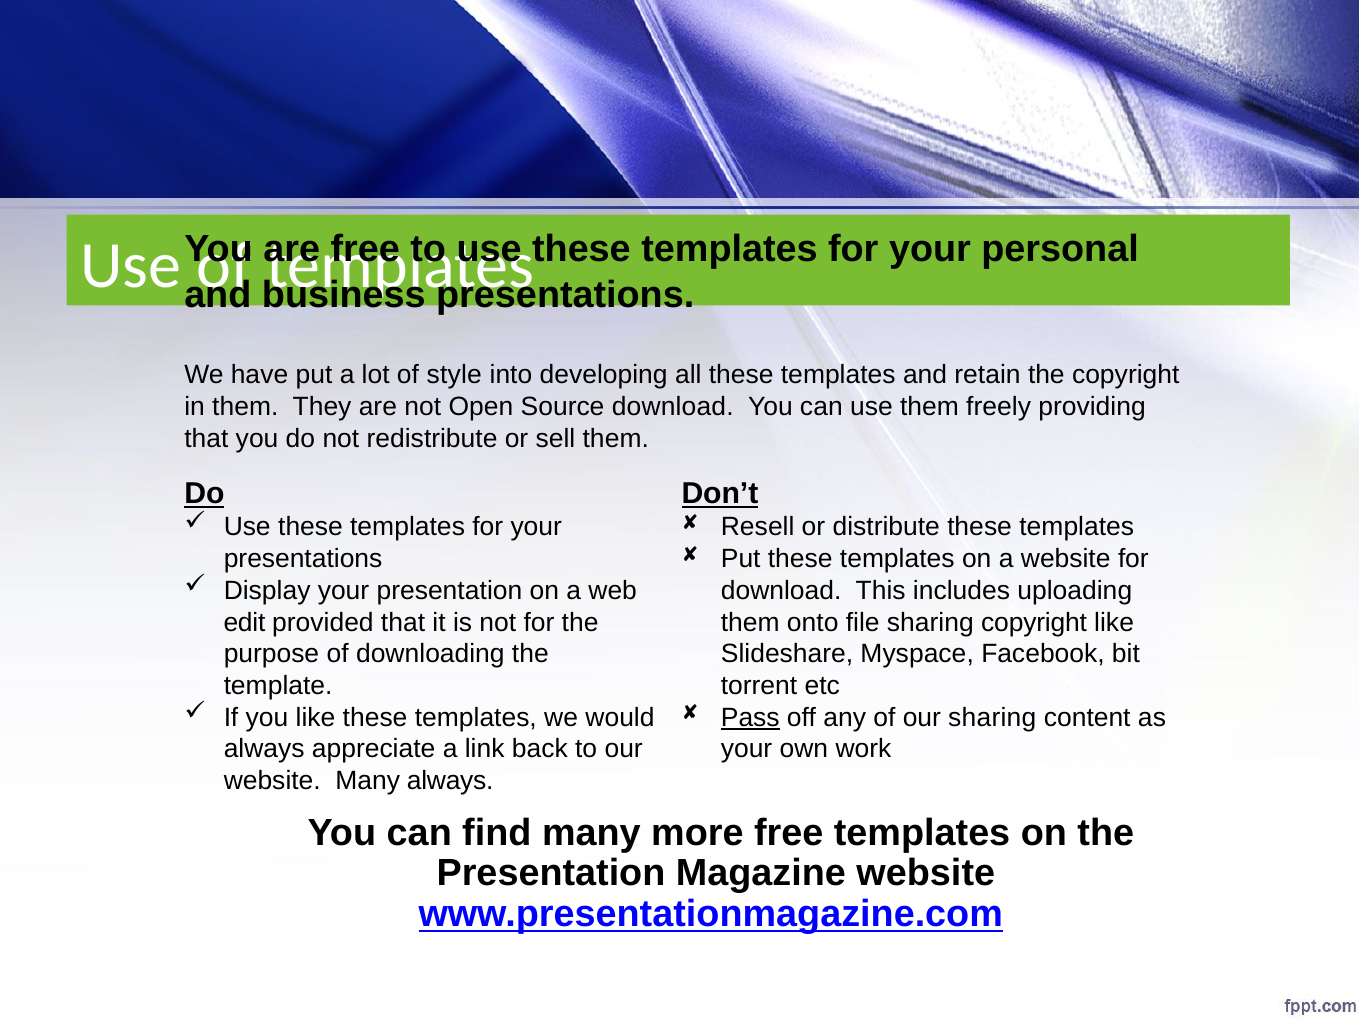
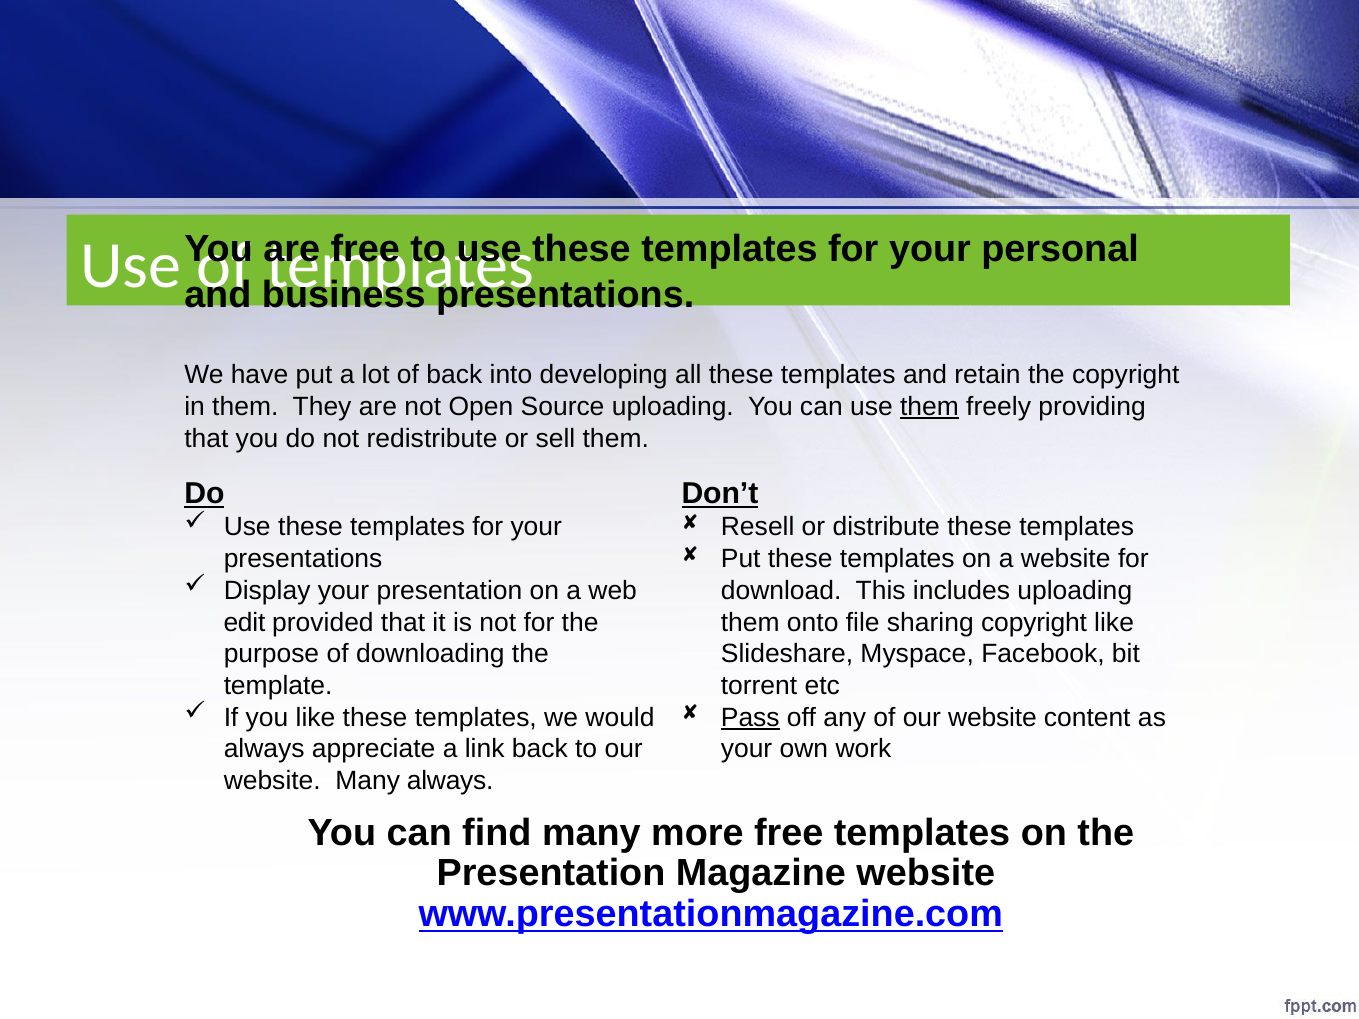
of style: style -> back (454, 375)
Source download: download -> uploading (673, 407)
them underline: none -> present (930, 407)
of our sharing: sharing -> website (992, 718)
